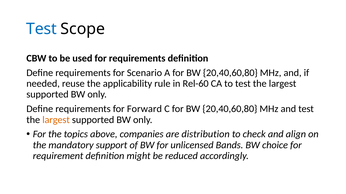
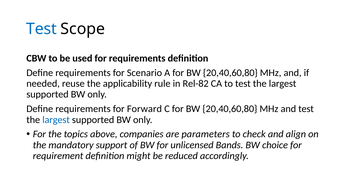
Rel-60: Rel-60 -> Rel-82 (196, 84)
largest colour: orange -> blue (56, 120)
distribution: distribution -> parameters (206, 135)
